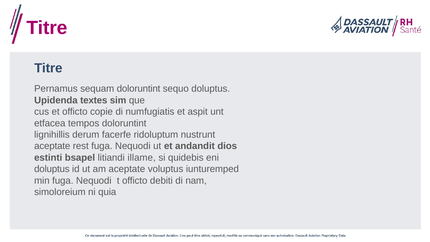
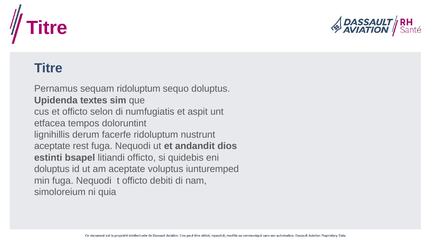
sequam doloruntint: doloruntint -> ridoluptum (139, 89)
copie: copie -> selon (101, 112)
litiandi illame: illame -> officto (142, 158)
